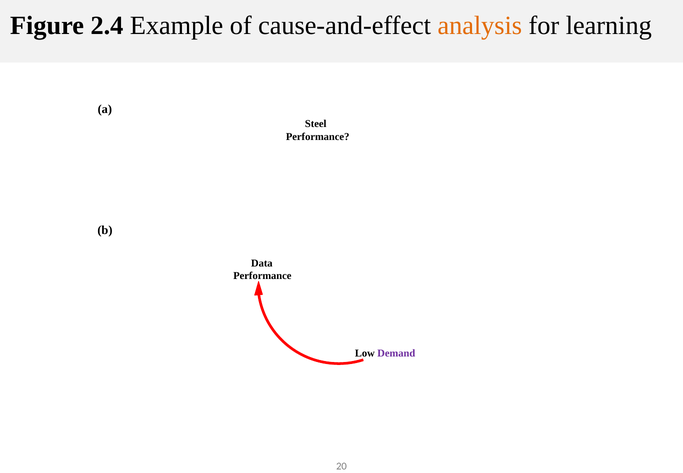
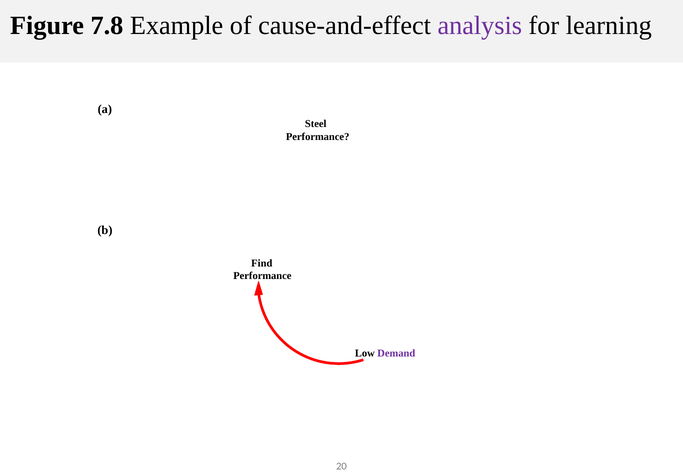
2.4: 2.4 -> 7.8 (107, 26)
analysis colour: orange -> purple (480, 26)
Data: Data -> Find (262, 263)
